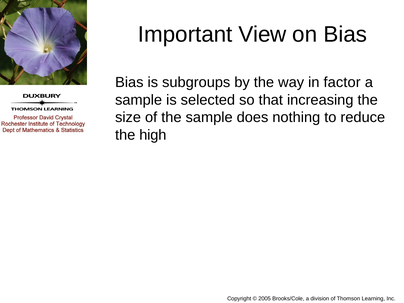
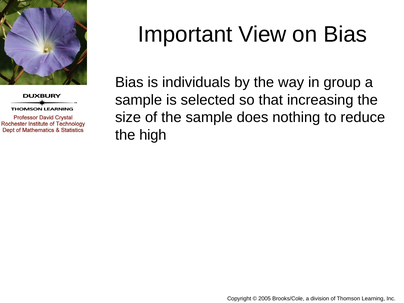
subgroups: subgroups -> individuals (196, 82)
factor: factor -> group (342, 82)
